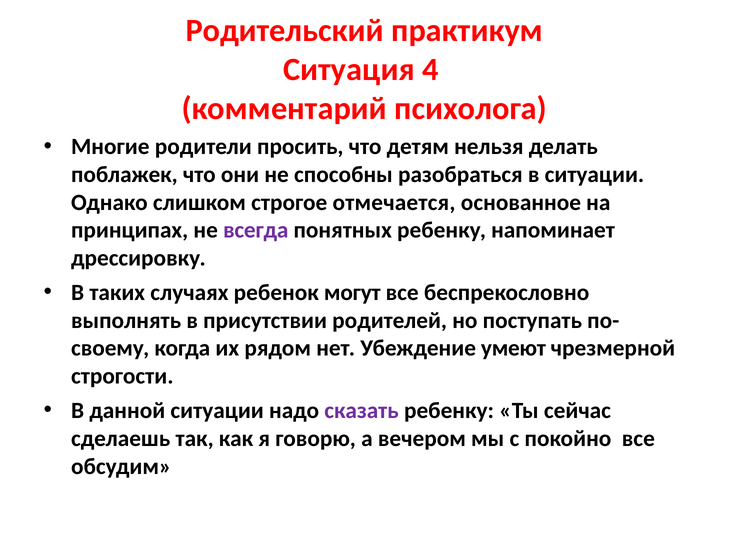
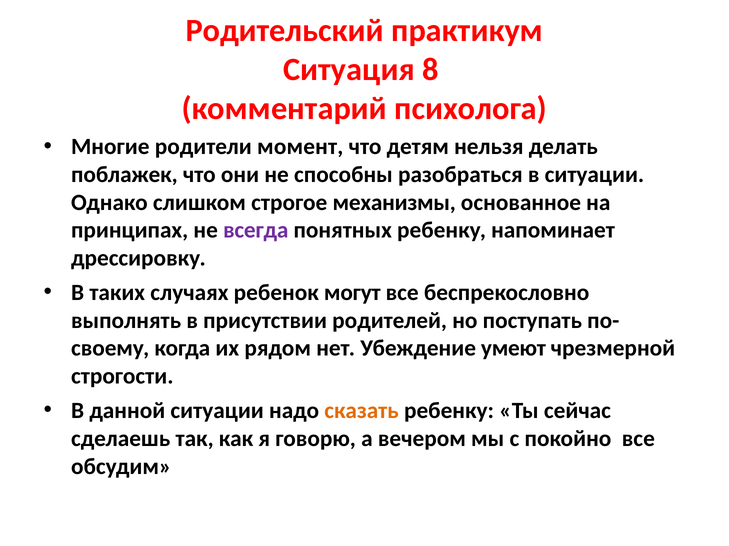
4: 4 -> 8 (430, 70)
просить: просить -> момент (300, 147)
отмечается: отмечается -> механизмы (394, 203)
сказать colour: purple -> orange (362, 411)
